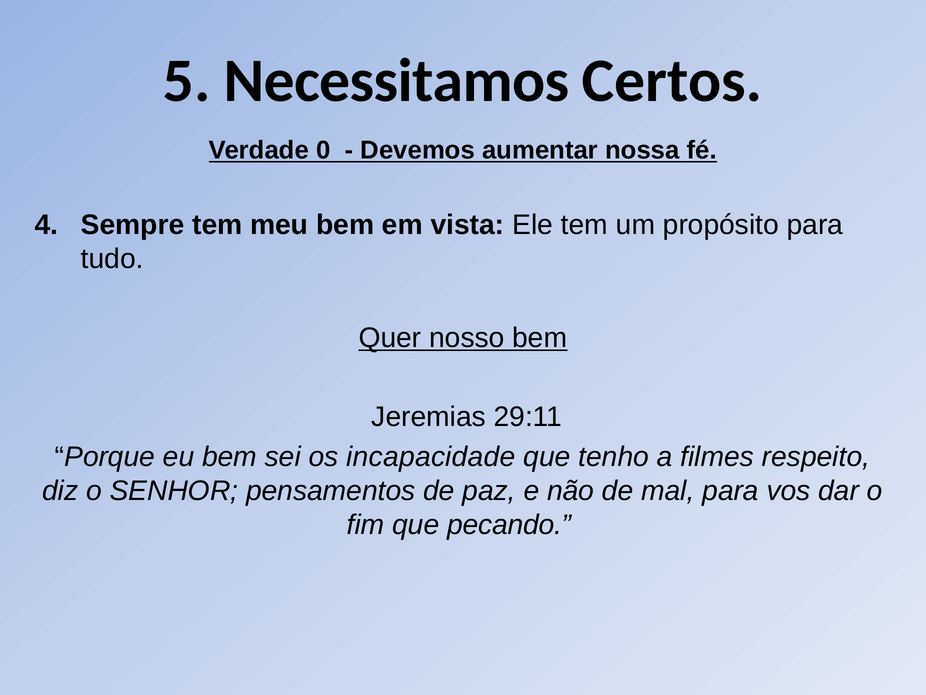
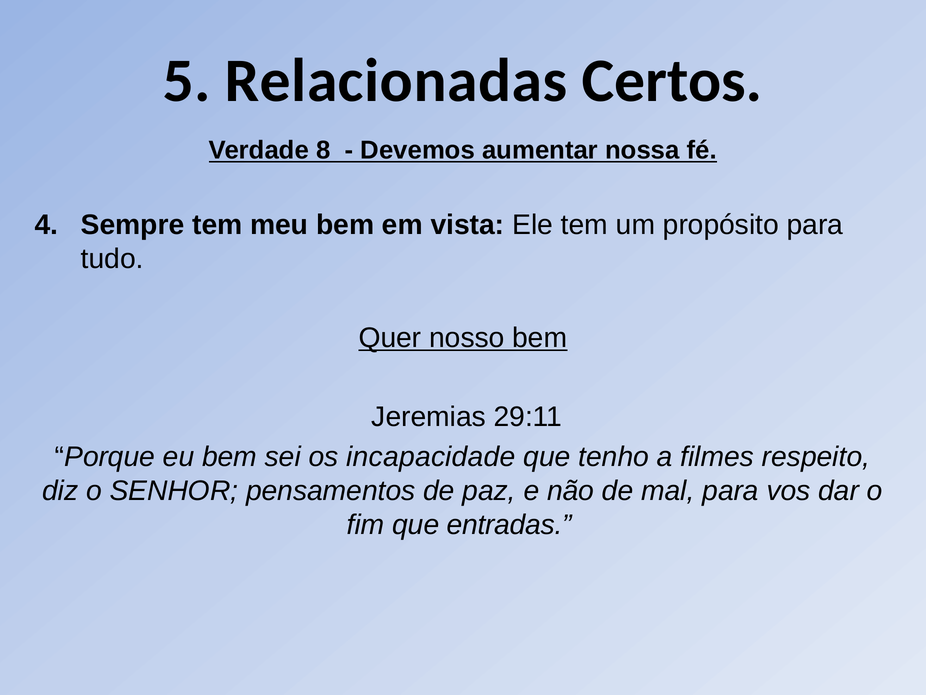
Necessitamos: Necessitamos -> Relacionadas (396, 81)
0: 0 -> 8 (323, 150)
pecando: pecando -> entradas (509, 524)
